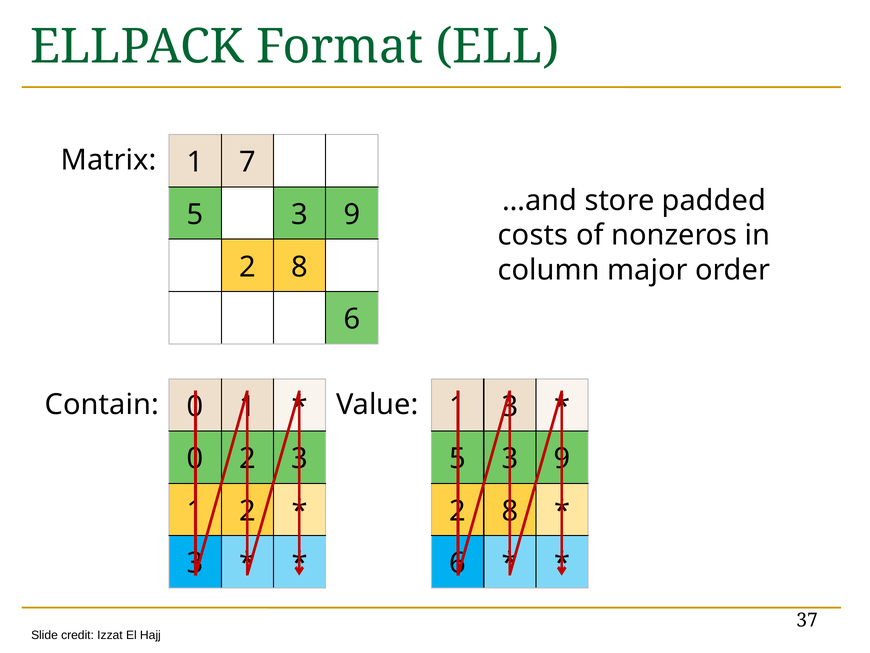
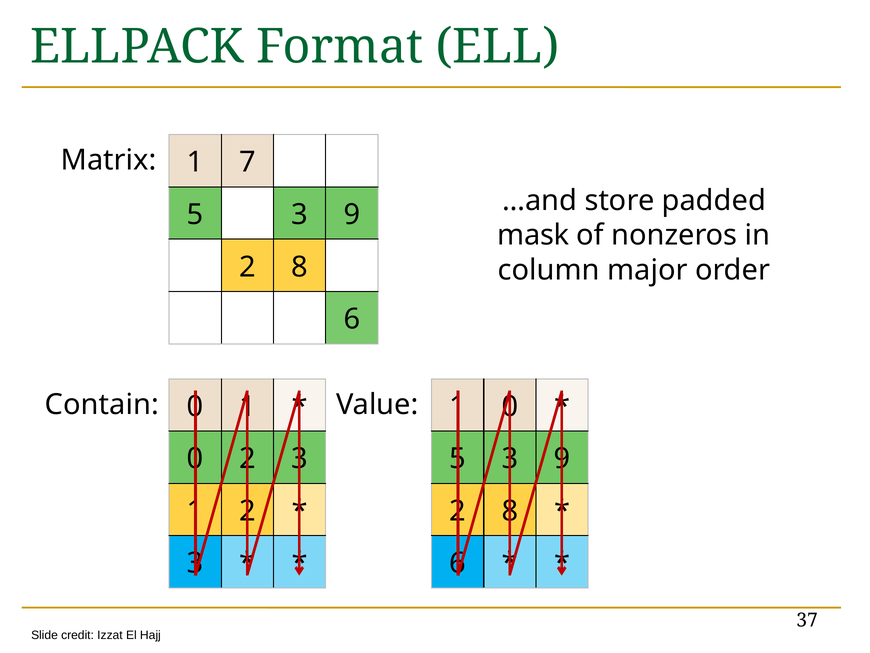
costs: costs -> mask (533, 235)
1 3: 3 -> 0 (510, 406)
